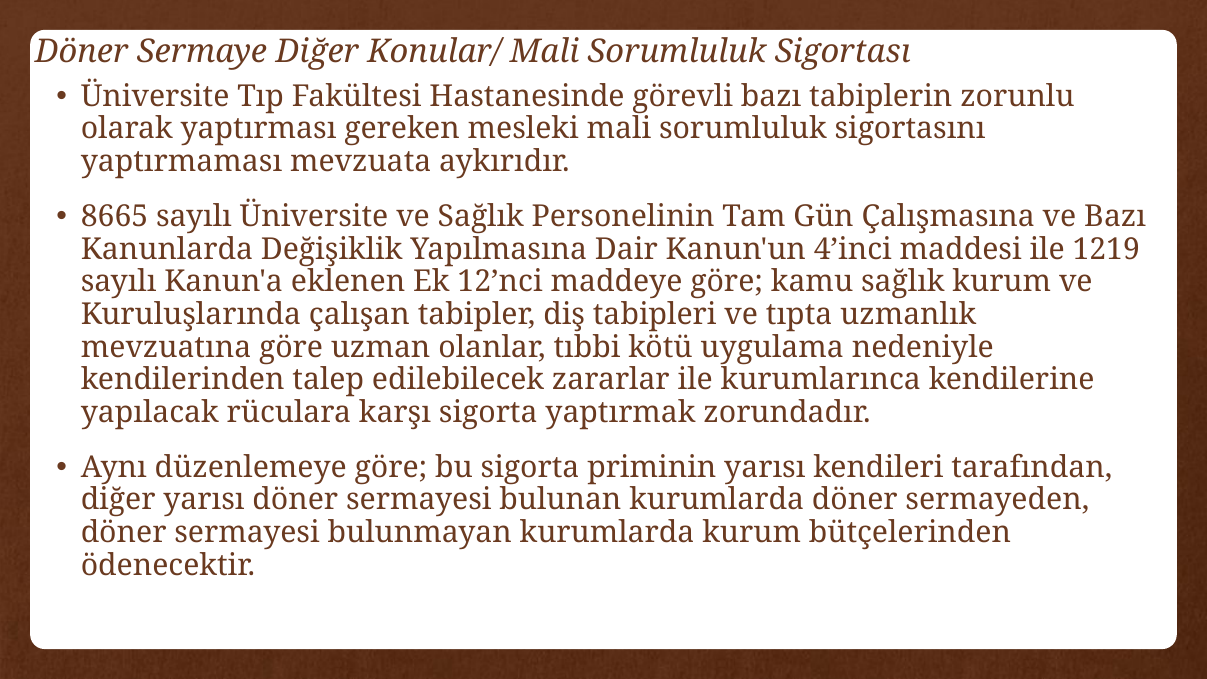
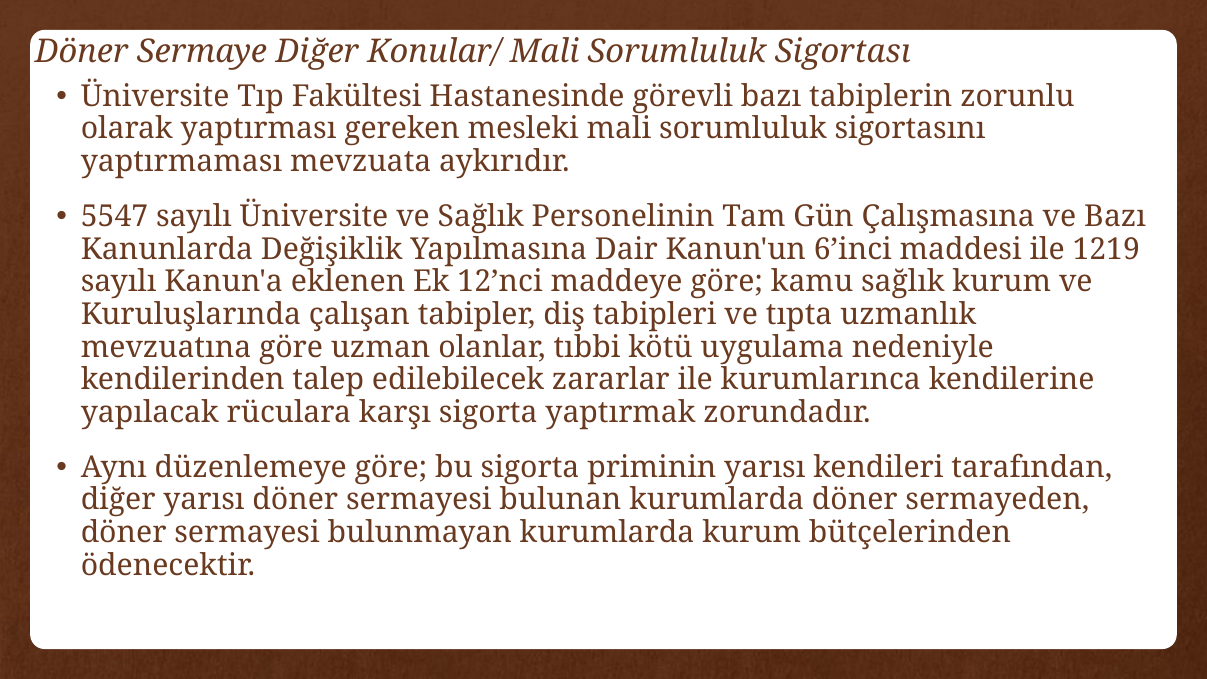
8665: 8665 -> 5547 (115, 217)
4’inci: 4’inci -> 6’inci (853, 249)
